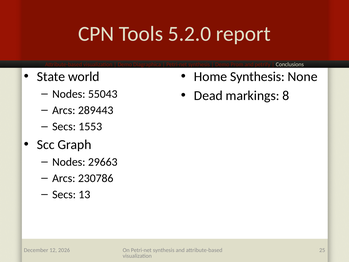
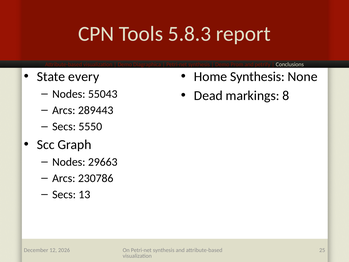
5.2.0: 5.2.0 -> 5.8.3 (190, 34)
world: world -> every (84, 77)
1553: 1553 -> 5550 (90, 126)
